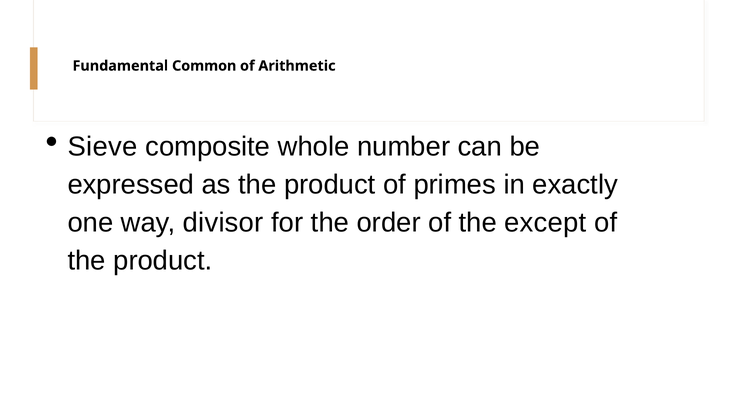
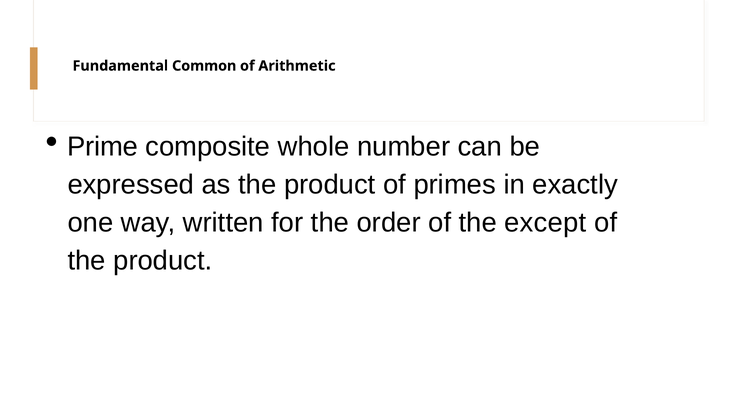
Sieve: Sieve -> Prime (103, 147)
divisor: divisor -> written (223, 222)
